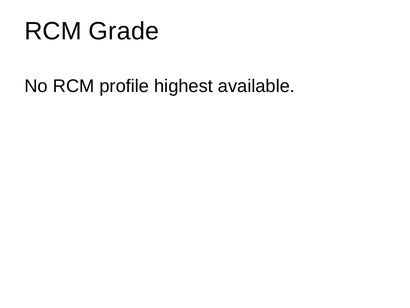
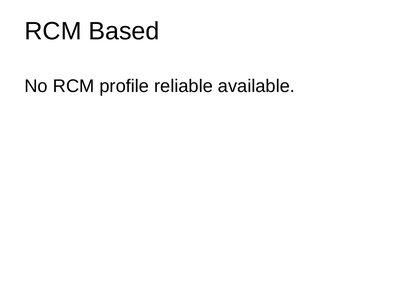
Grade: Grade -> Based (124, 31)
highest: highest -> reliable (184, 86)
